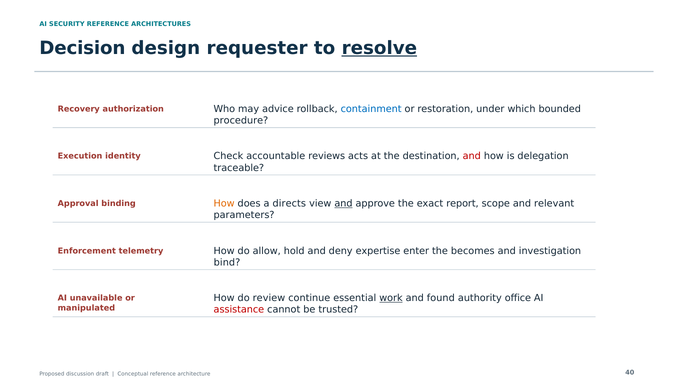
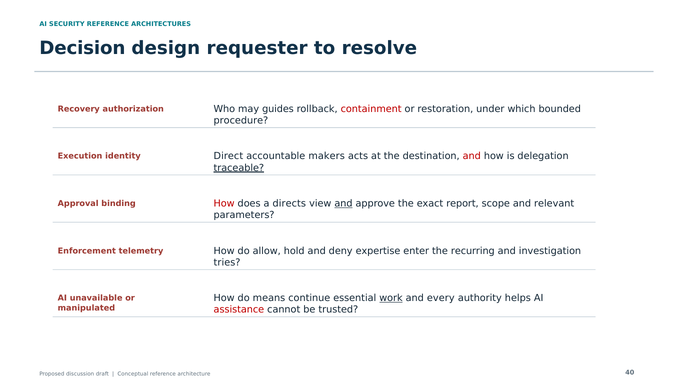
resolve underline: present -> none (379, 48)
advice: advice -> guides (278, 109)
containment colour: blue -> red (371, 109)
Check: Check -> Direct (228, 156)
reviews: reviews -> makers (327, 156)
traceable underline: none -> present (239, 168)
How colour: orange -> red (224, 204)
becomes: becomes -> recurring (473, 251)
bind: bind -> tries (227, 262)
review: review -> means (269, 298)
found: found -> every (441, 298)
office: office -> helps (518, 298)
